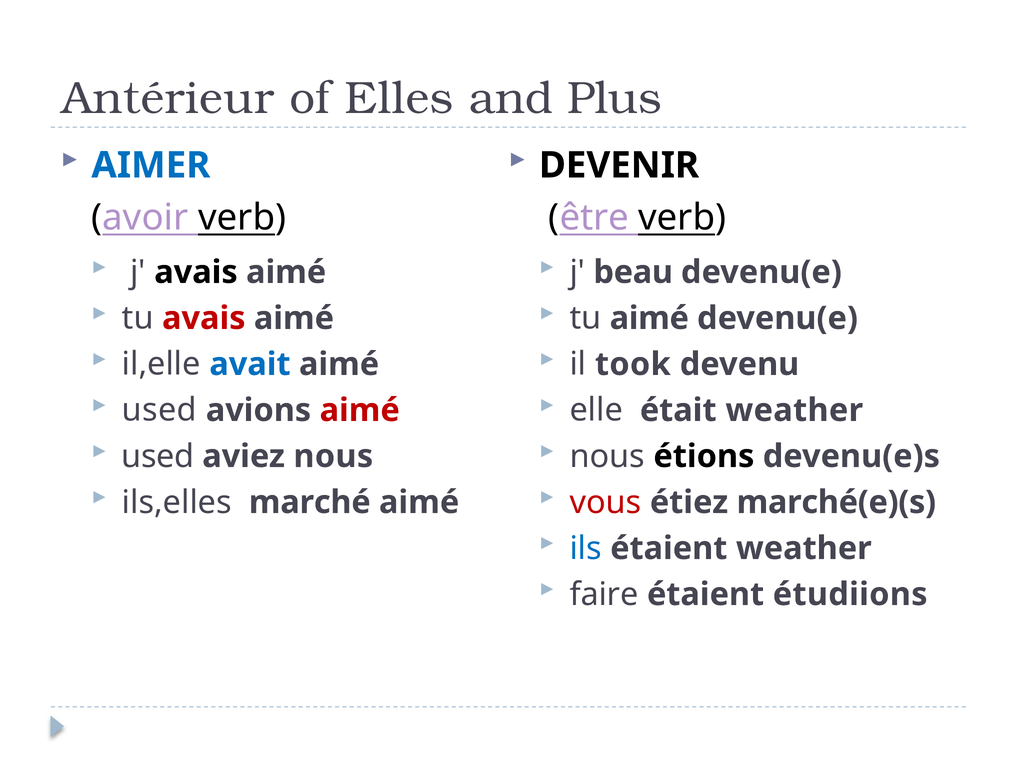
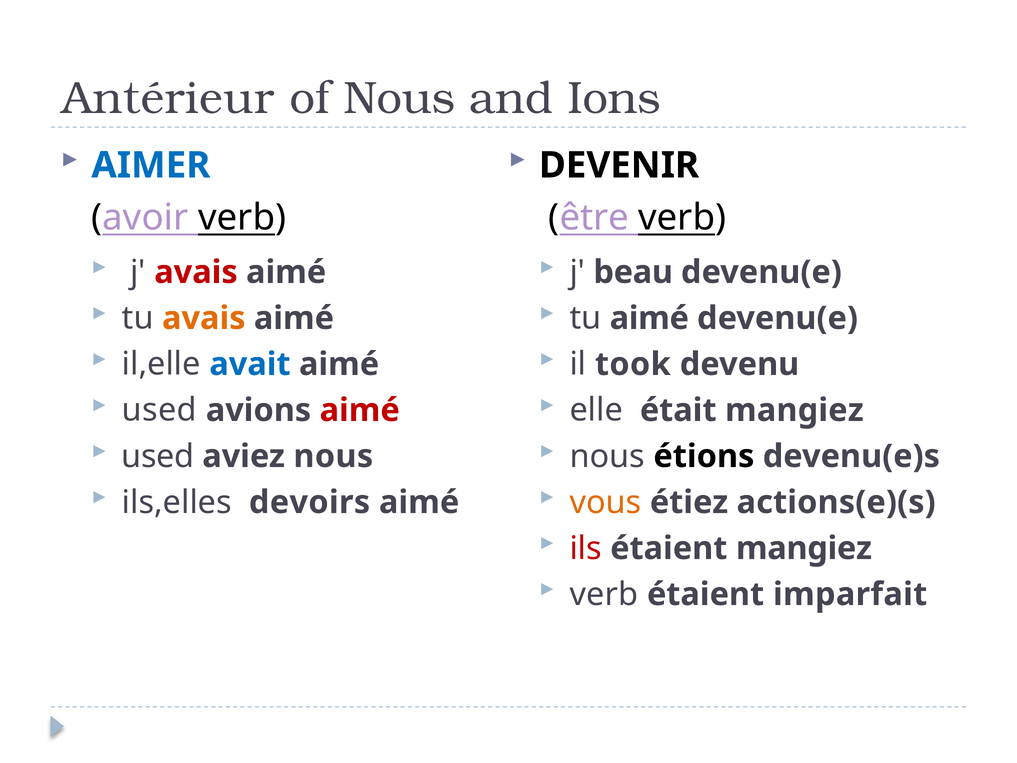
of Elles: Elles -> Nous (400, 98)
Plus: Plus -> Ions (614, 98)
avais colour: black -> red (196, 272)
avais colour: red -> orange (204, 318)
était weather: weather -> mangiez (794, 410)
marché: marché -> devoirs (310, 502)
vous colour: red -> orange (605, 502)
marché(e)(s: marché(e)(s -> actions(e)(s (836, 502)
ils colour: blue -> red (586, 548)
étaient weather: weather -> mangiez (804, 548)
faire: faire -> verb (604, 594)
étudiions: étudiions -> imparfait (850, 594)
